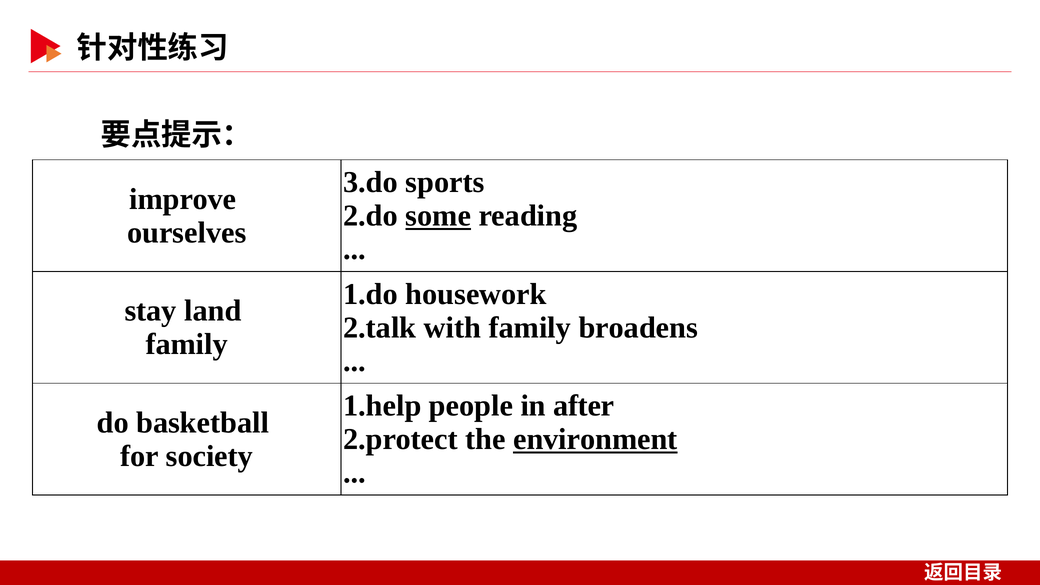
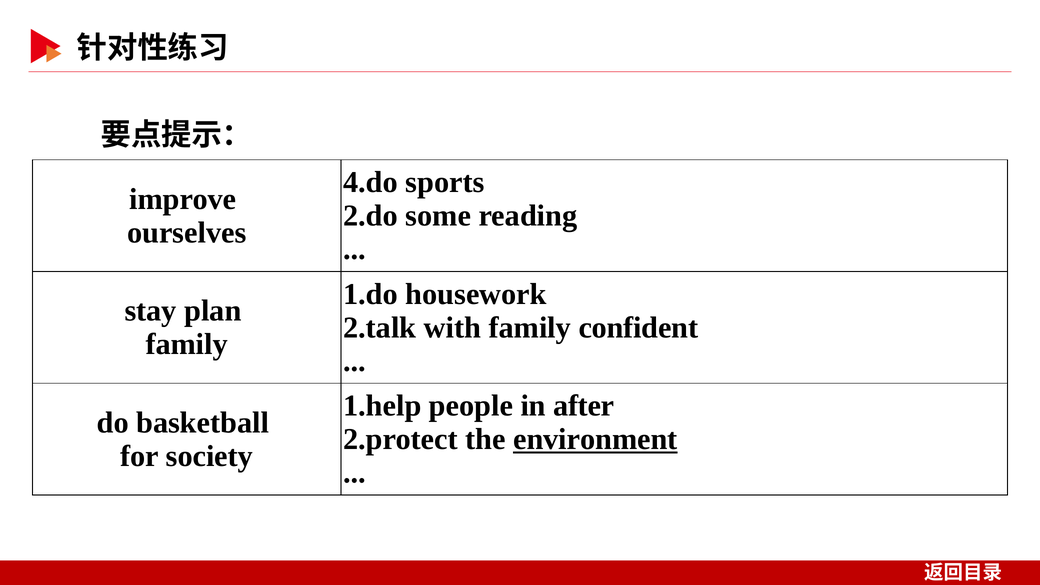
3.do: 3.do -> 4.do (371, 182)
some underline: present -> none (438, 216)
land: land -> plan (213, 311)
broadens: broadens -> confident (638, 328)
